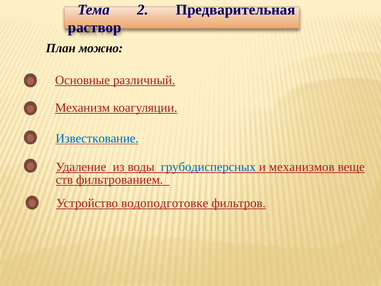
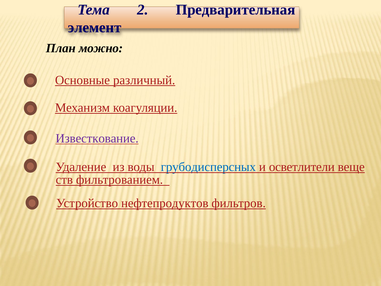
раствор: раствор -> элемент (95, 27)
Известкование colour: blue -> purple (97, 138)
механизмов: механизмов -> осветлители (302, 167)
водоподготовке: водоподготовке -> нефтепродуктов (165, 203)
